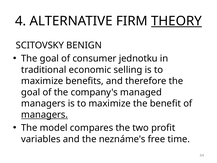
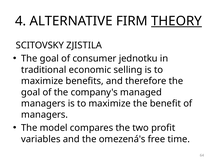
BENIGN: BENIGN -> ZJISTILA (84, 45)
managers underline: present -> none (45, 115)
neznáme's: neznáme's -> omezená's (122, 139)
